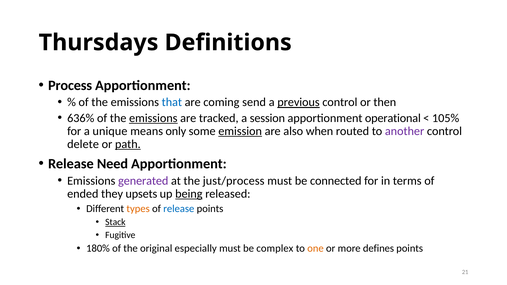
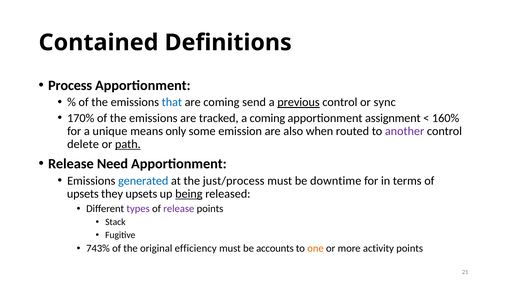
Thursdays: Thursdays -> Contained (99, 43)
then: then -> sync (385, 102)
636%: 636% -> 170% (81, 118)
emissions underline: present -> none (153, 118)
a session: session -> coming (267, 118)
operational: operational -> assignment (393, 118)
105%: 105% -> 160% (446, 118)
emission underline: present -> none (240, 131)
generated colour: purple -> blue (143, 181)
connected: connected -> downtime (336, 181)
ended: ended -> upsets (83, 194)
types colour: orange -> purple (138, 209)
release colour: blue -> purple (179, 209)
Stack underline: present -> none (115, 222)
180%: 180% -> 743% (98, 249)
especially: especially -> efficiency (196, 249)
complex: complex -> accounts (275, 249)
defines: defines -> activity (378, 249)
